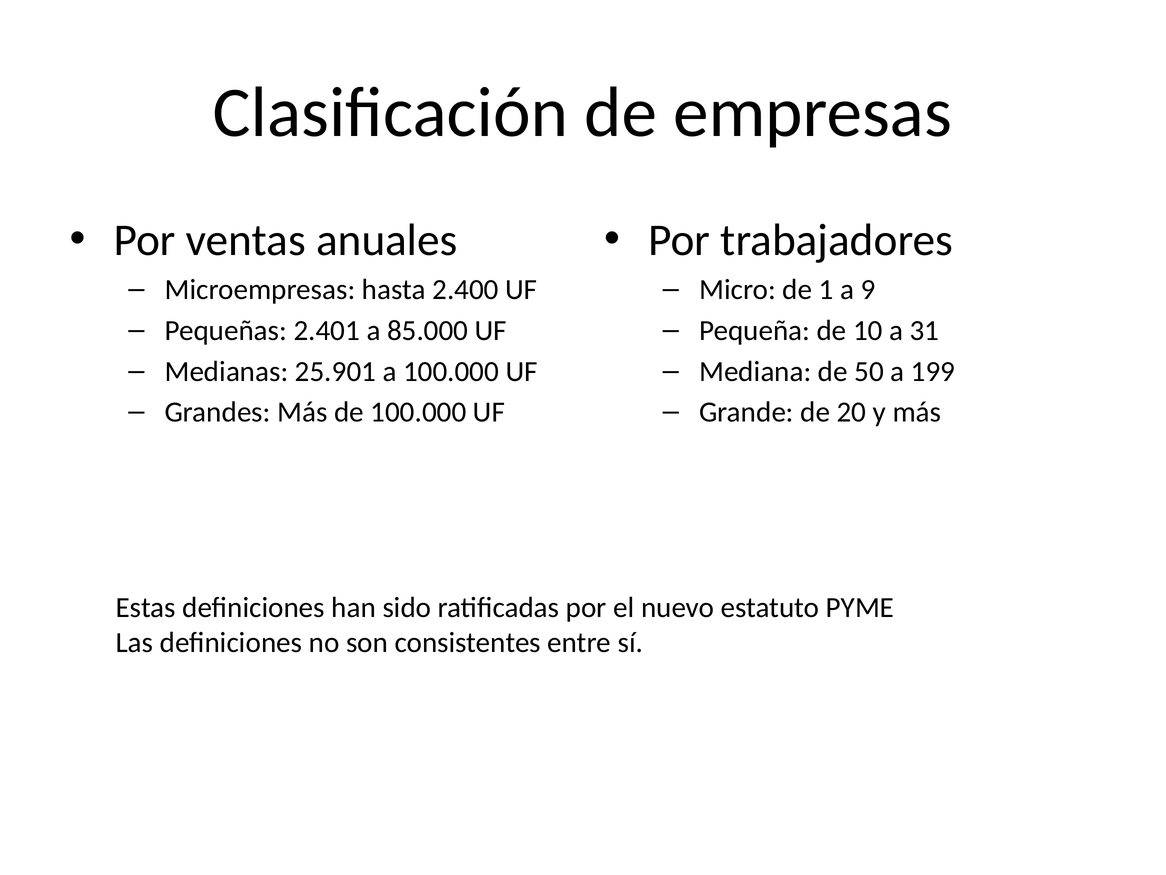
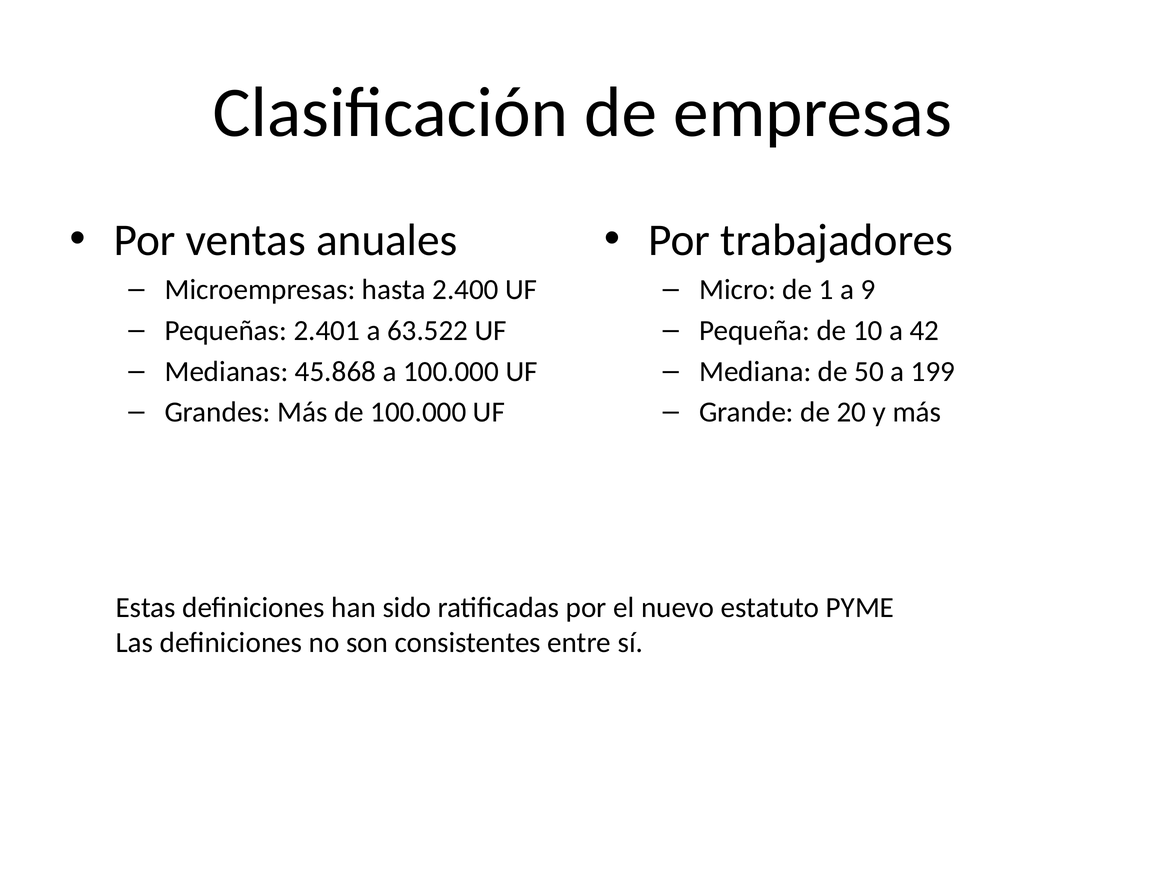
85.000: 85.000 -> 63.522 (428, 330)
31: 31 -> 42 (924, 330)
25.901: 25.901 -> 45.868 (336, 371)
